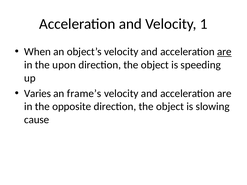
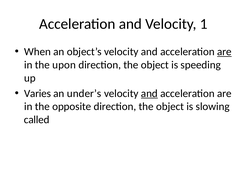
frame’s: frame’s -> under’s (84, 94)
and underline: none -> present (149, 94)
cause: cause -> called (37, 120)
